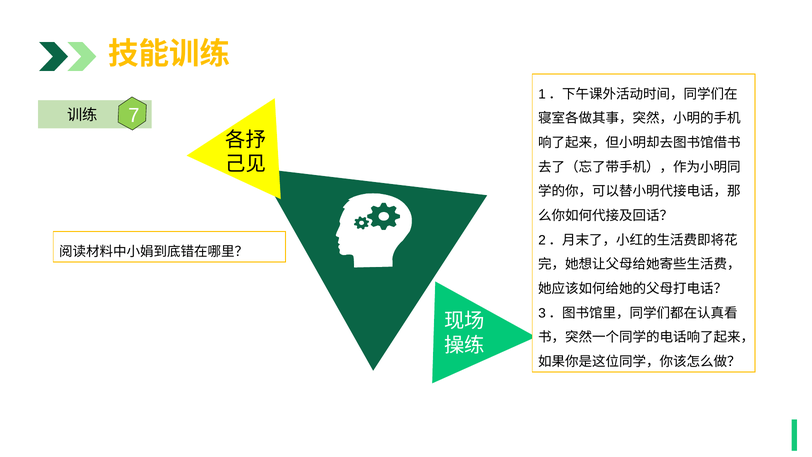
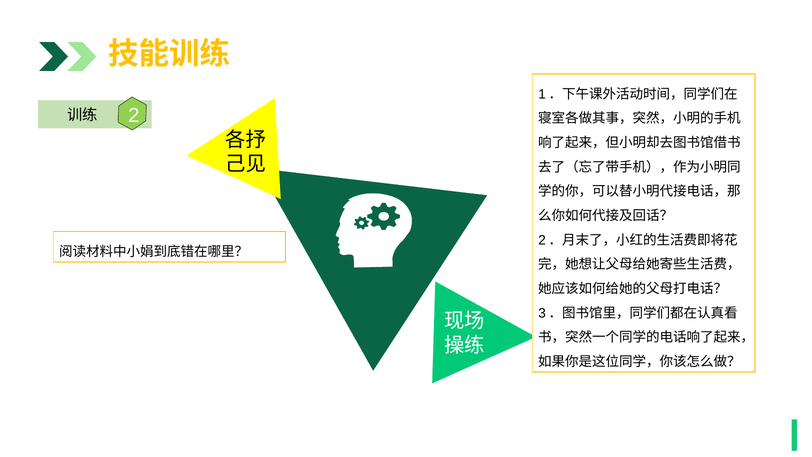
7: 7 -> 2 (134, 116)
